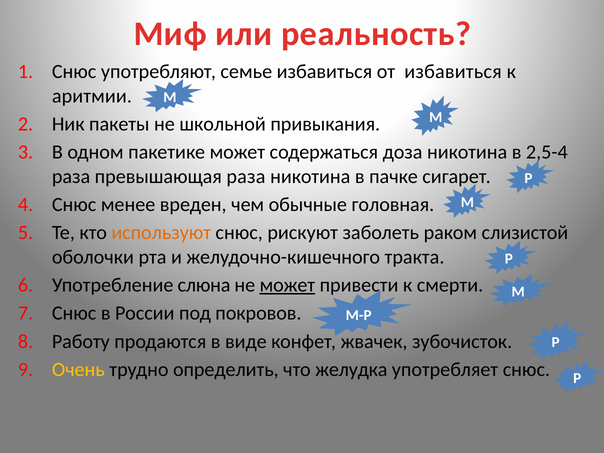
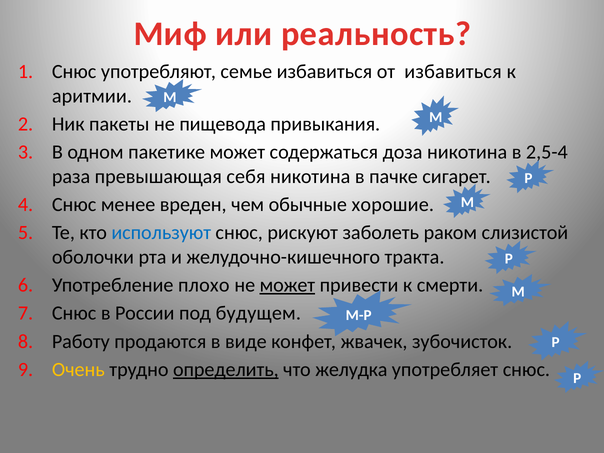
школьной: школьной -> пищевода (223, 124)
превышающая раза: раза -> себя (246, 176)
головная: головная -> хорошие (393, 205)
используют colour: orange -> blue (161, 233)
слюна: слюна -> плохо (204, 285)
покровов: покровов -> будущем (258, 313)
определить underline: none -> present (226, 370)
